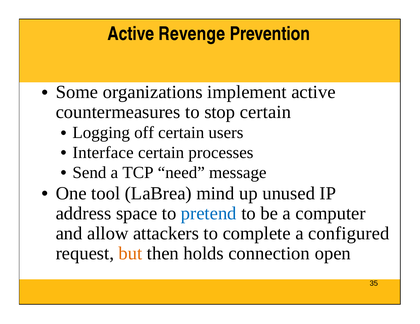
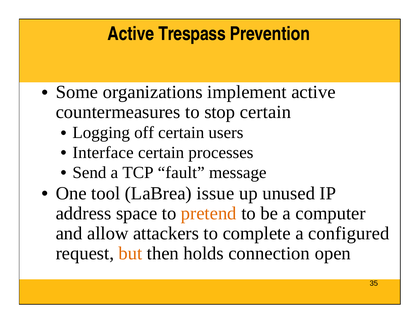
Revenge: Revenge -> Trespass (192, 34)
need: need -> fault (181, 173)
mind: mind -> issue (215, 194)
pretend colour: blue -> orange (209, 214)
